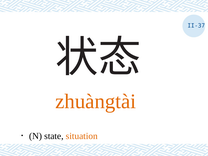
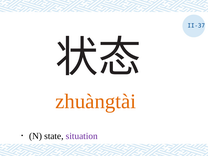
situation colour: orange -> purple (82, 136)
